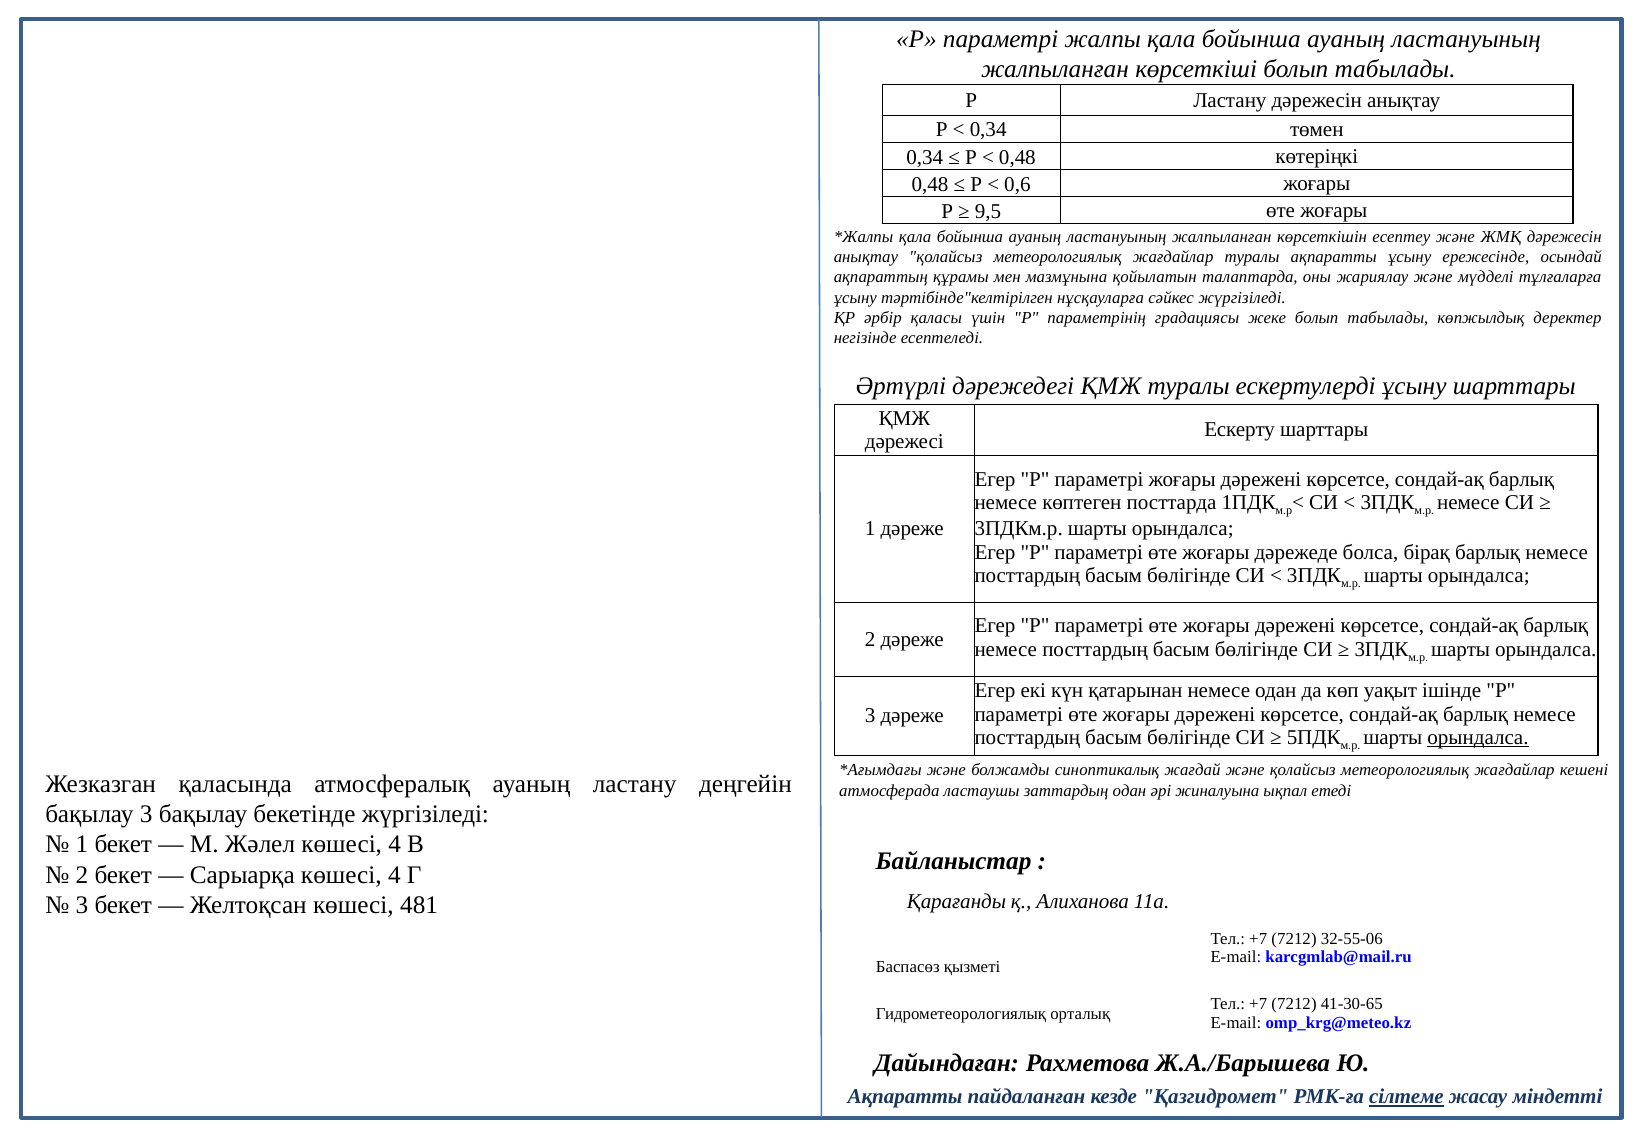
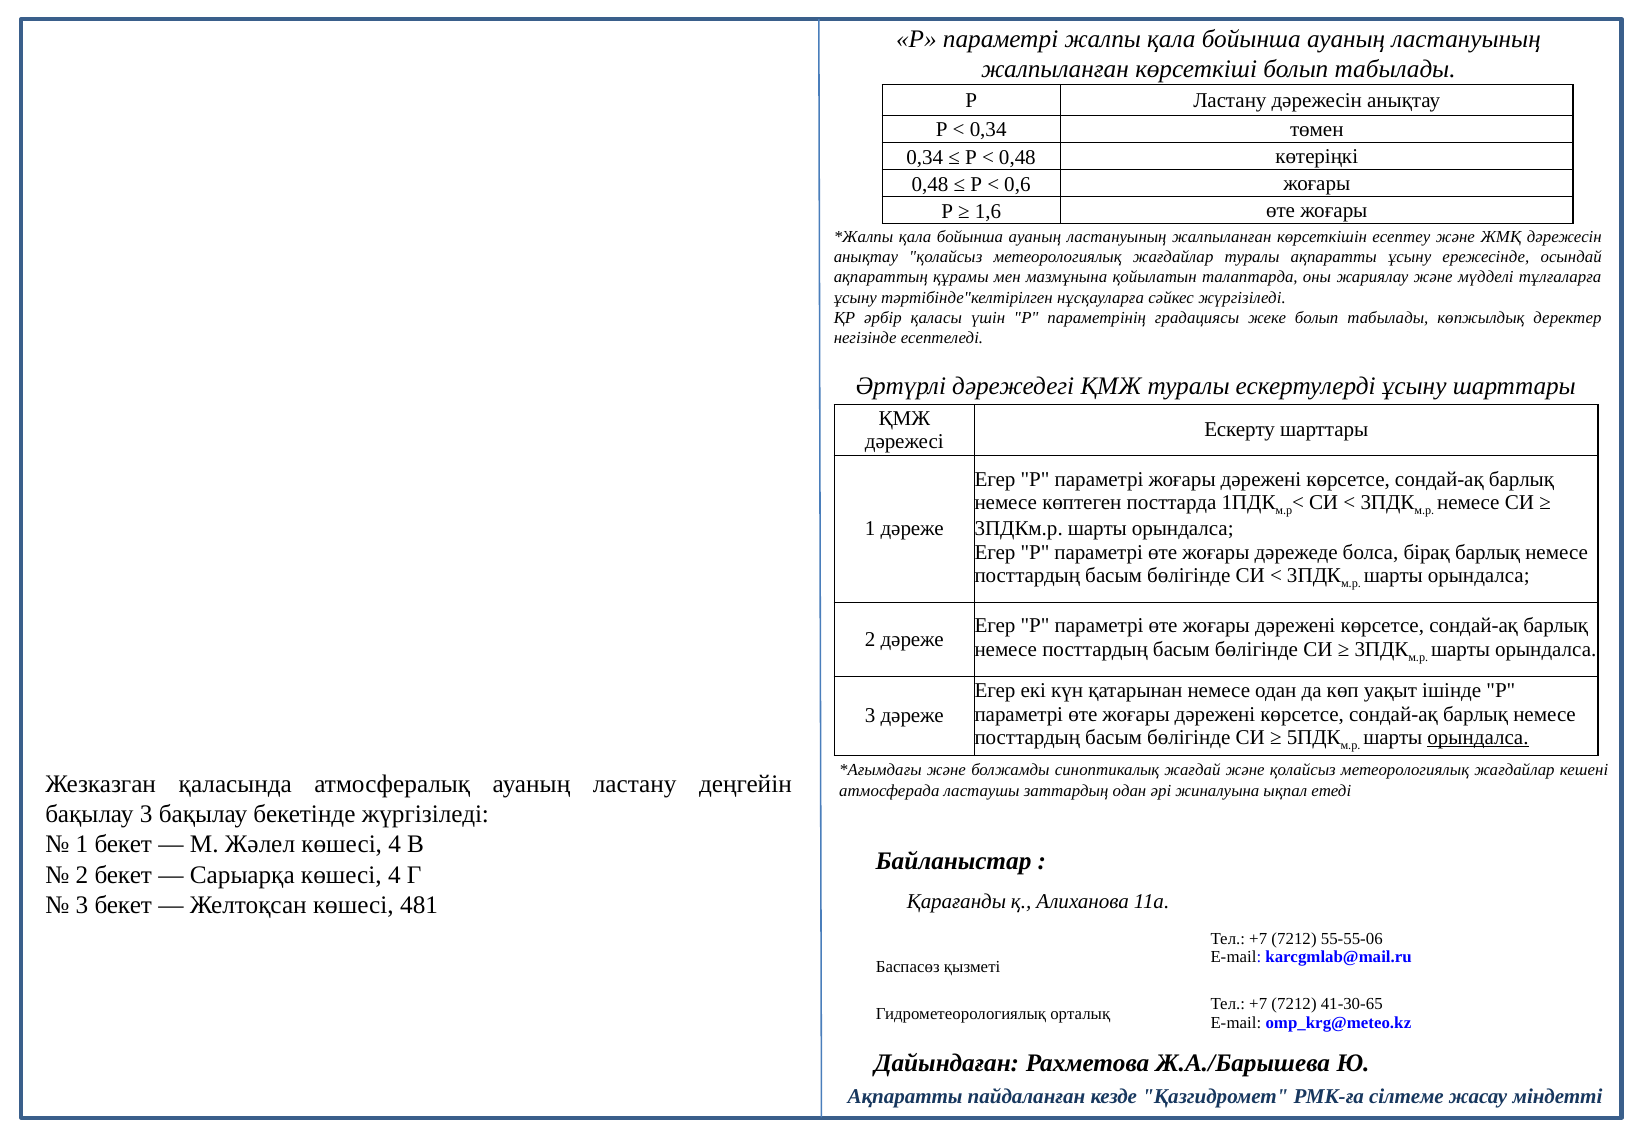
9,5: 9,5 -> 1,6 (988, 211)
32-55-06: 32-55-06 -> 55-55-06 (1352, 939)
сілтеме underline: present -> none (1406, 1097)
